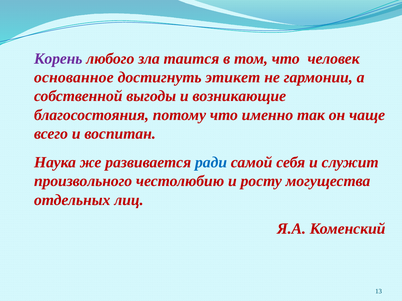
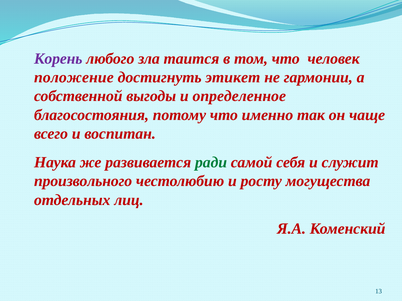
основанное: основанное -> положение (74, 78)
возникающие: возникающие -> определенное (239, 96)
ради colour: blue -> green (211, 163)
